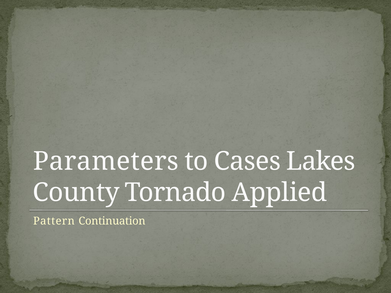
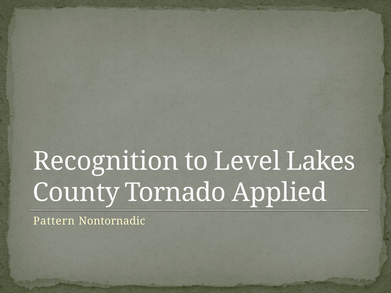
Parameters: Parameters -> Recognition (106, 161)
Cases: Cases -> Level (247, 161)
Continuation: Continuation -> Nontornadic (112, 221)
